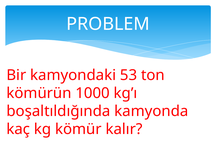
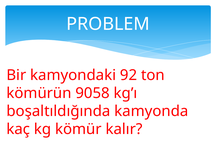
53: 53 -> 92 (129, 75)
1000: 1000 -> 9058 (93, 93)
